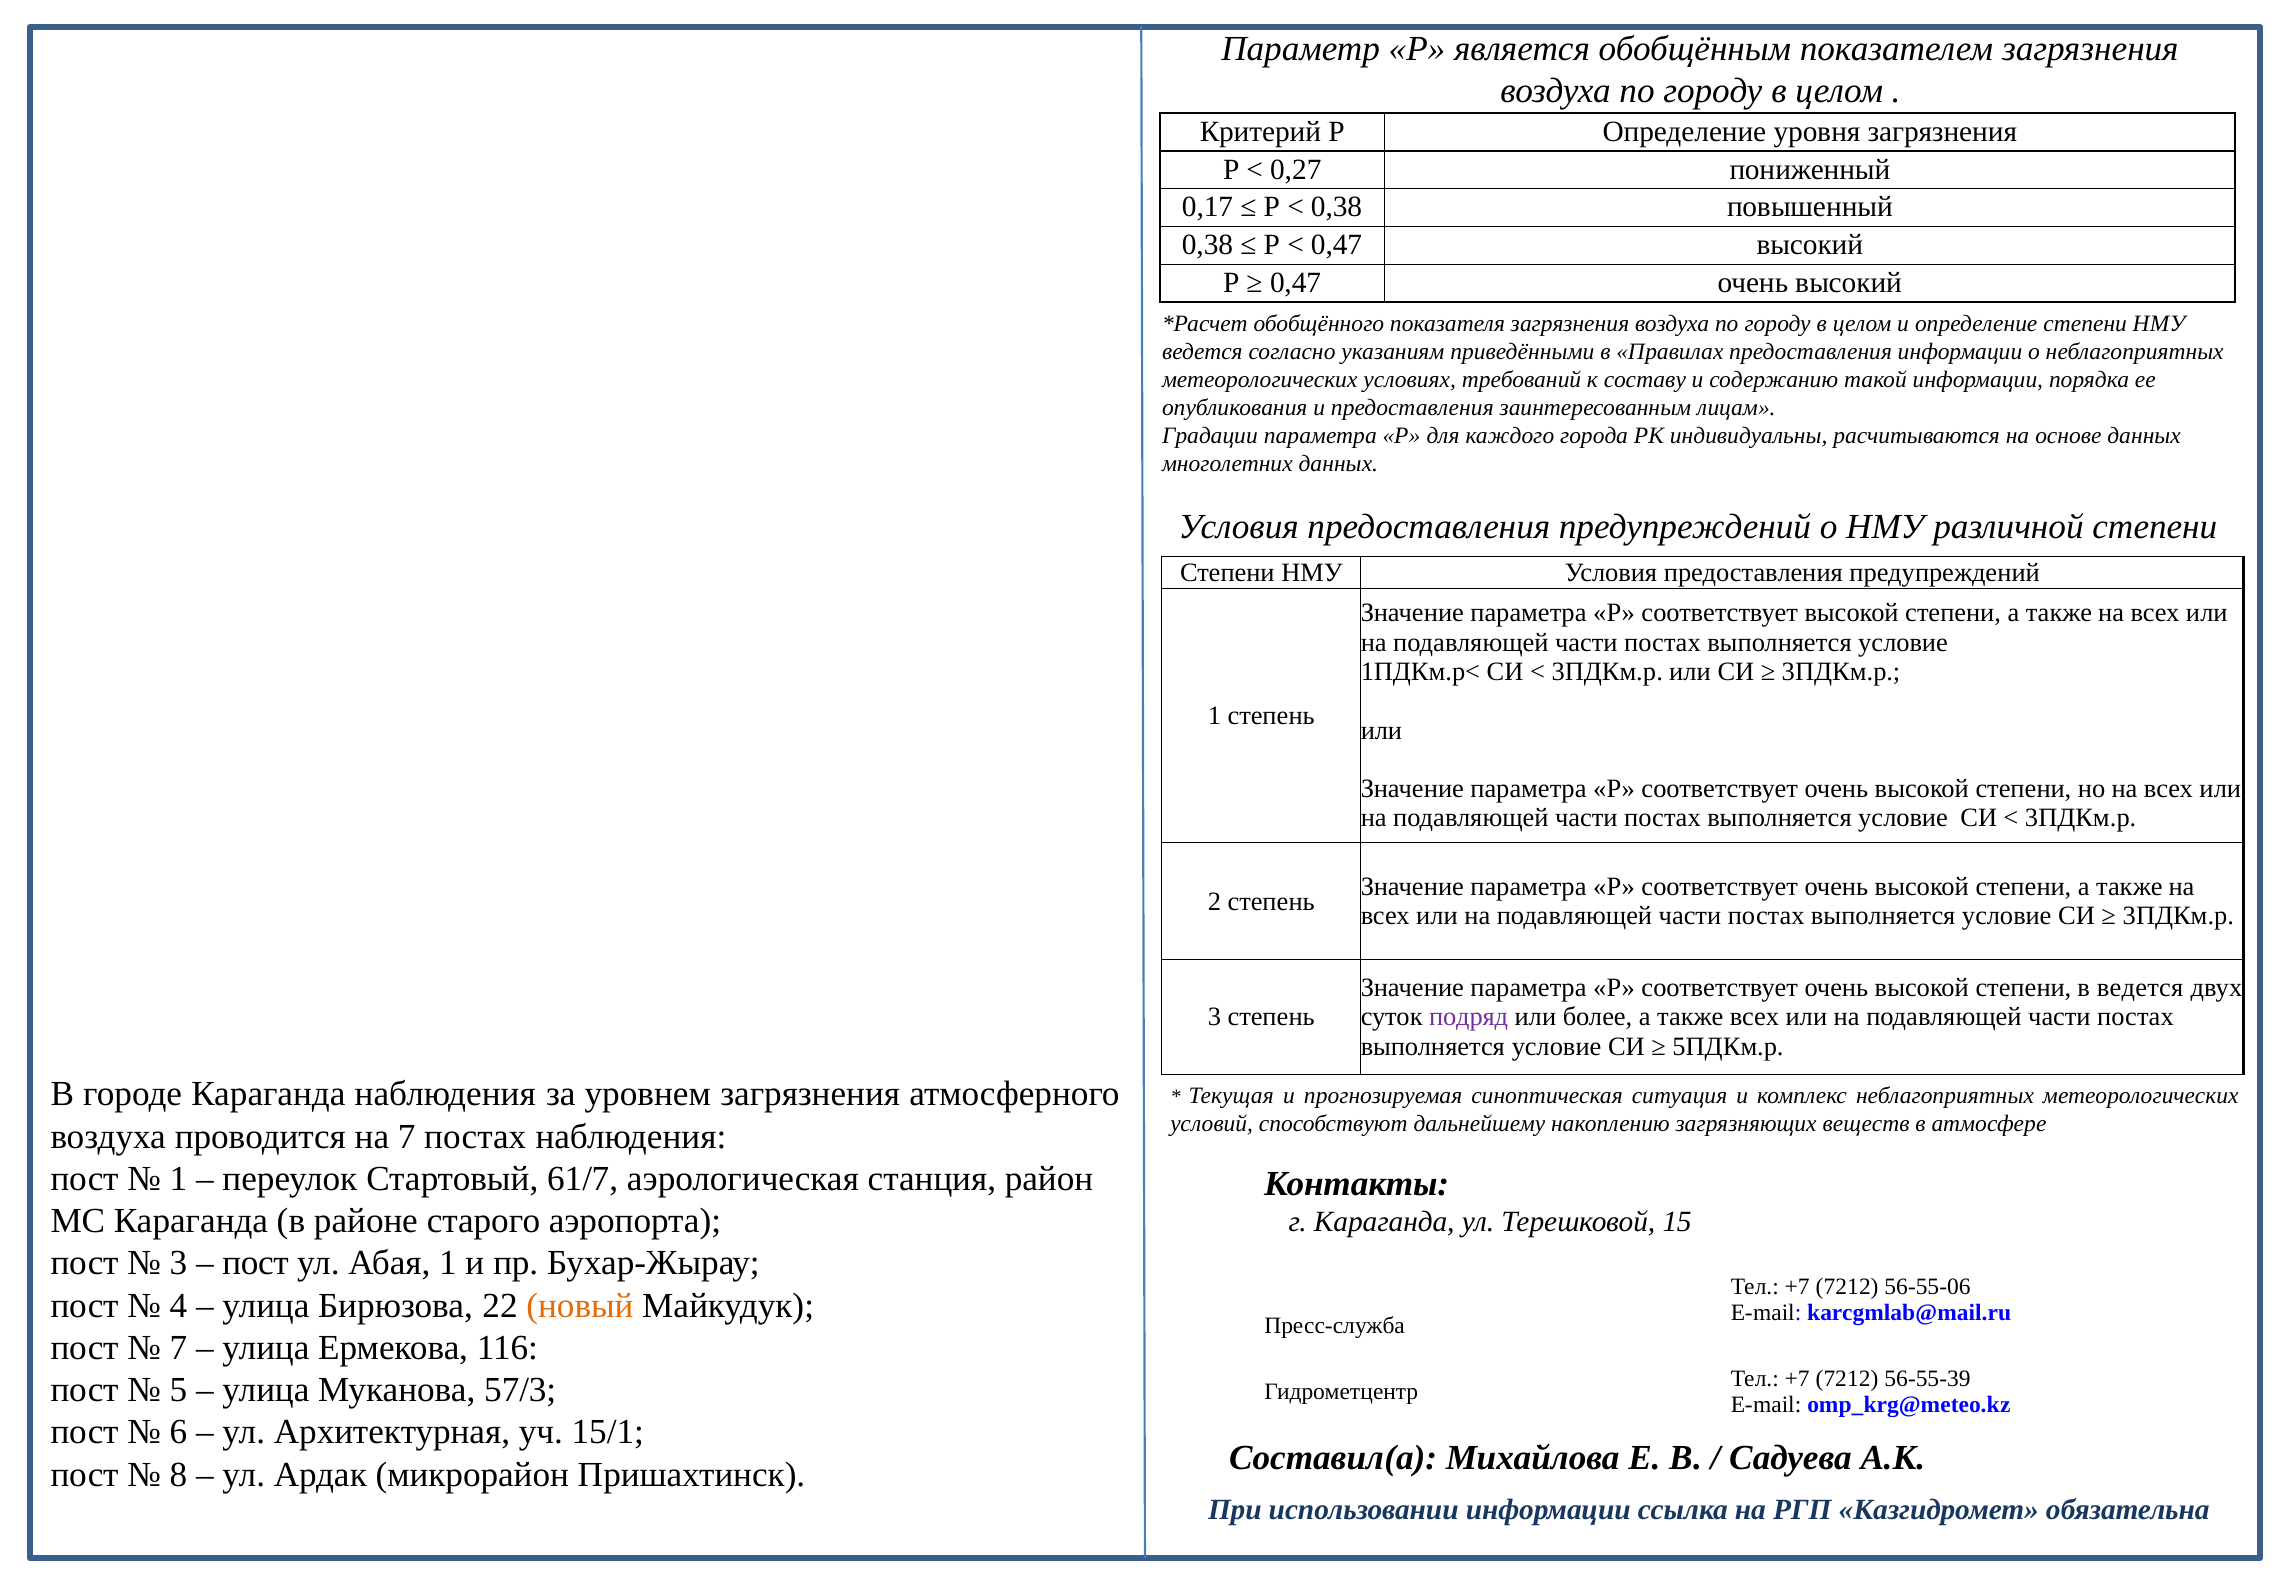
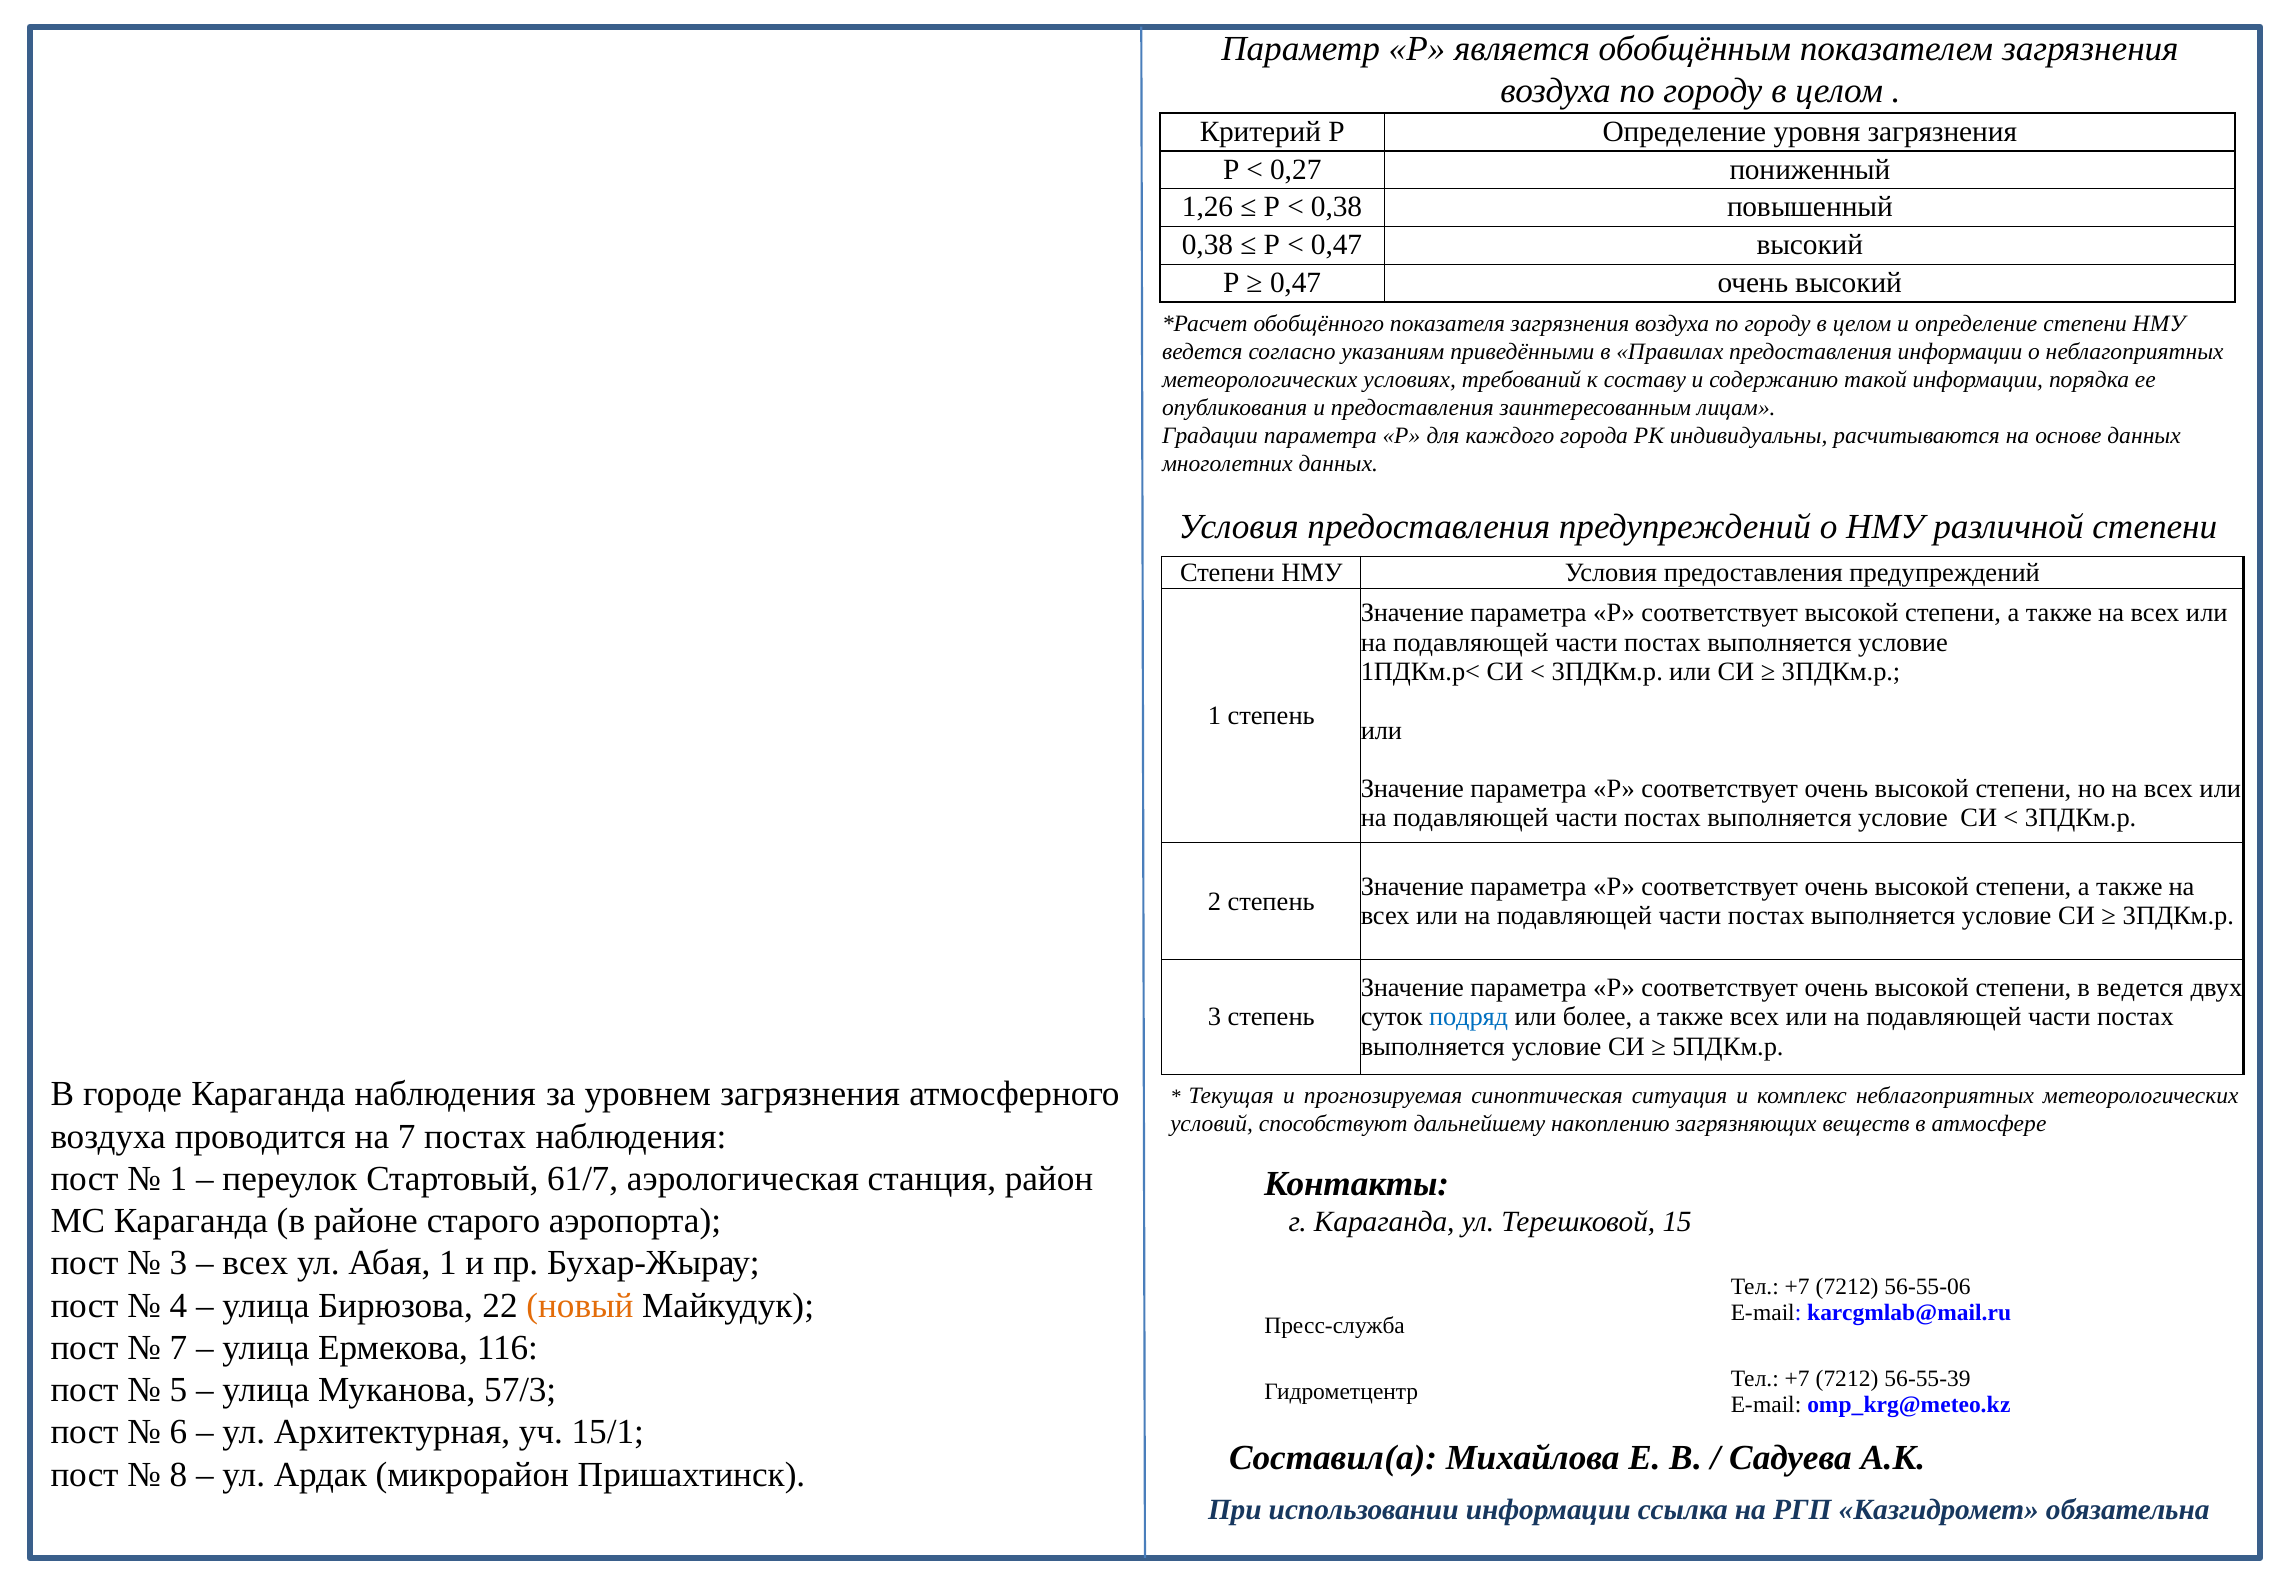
0,17: 0,17 -> 1,26 (1208, 207)
подряд colour: purple -> blue (1469, 1017)
пост: пост -> всех (255, 1263)
